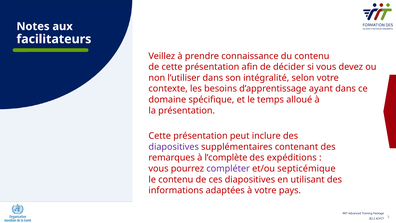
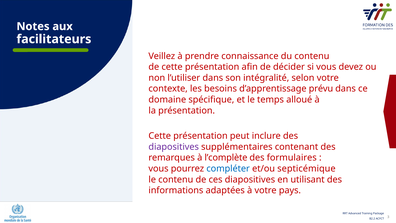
ayant: ayant -> prévu (321, 89)
expéditions: expéditions -> formulaires (292, 158)
compléter colour: purple -> blue (228, 168)
